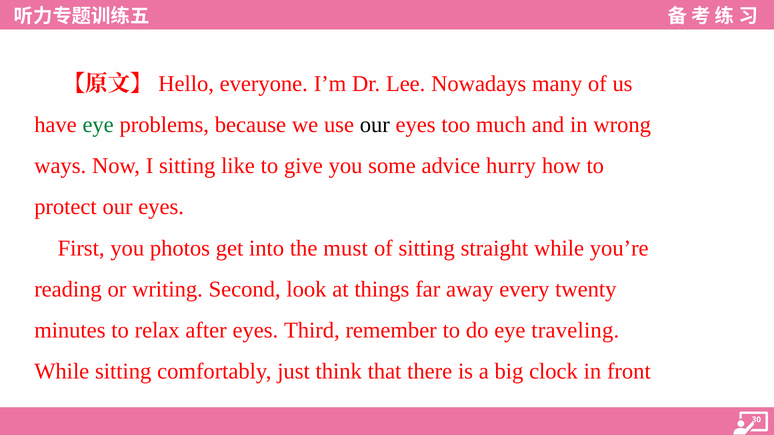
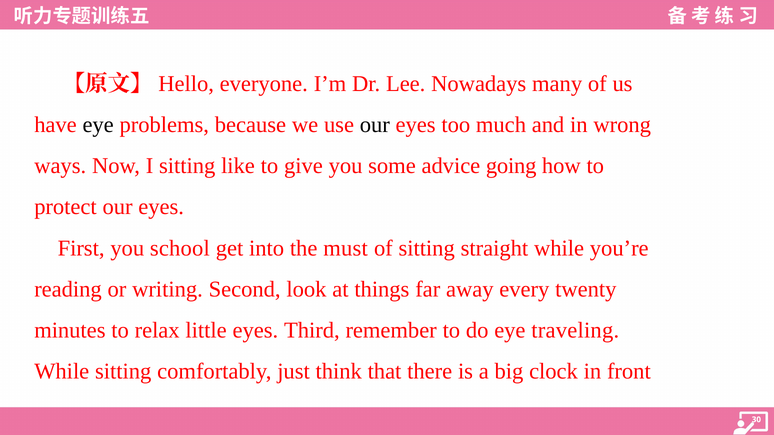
eye colour: green -> black (98, 125)
hurry: hurry -> going (511, 166)
photos: photos -> school (180, 248)
after: after -> little (206, 331)
